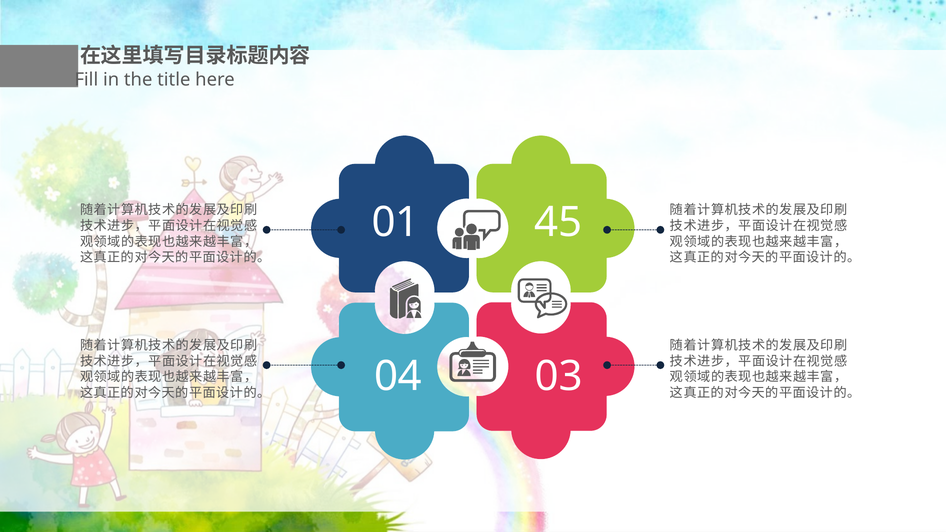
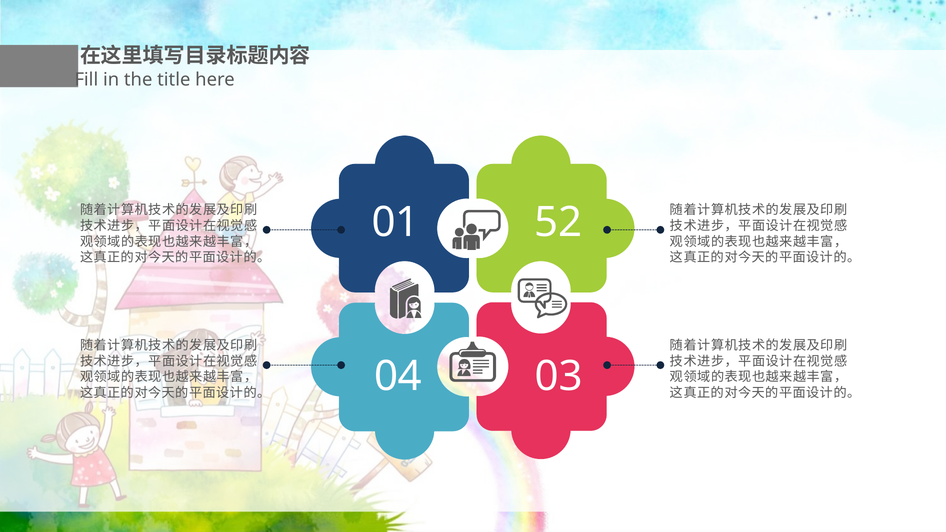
45: 45 -> 52 (558, 222)
